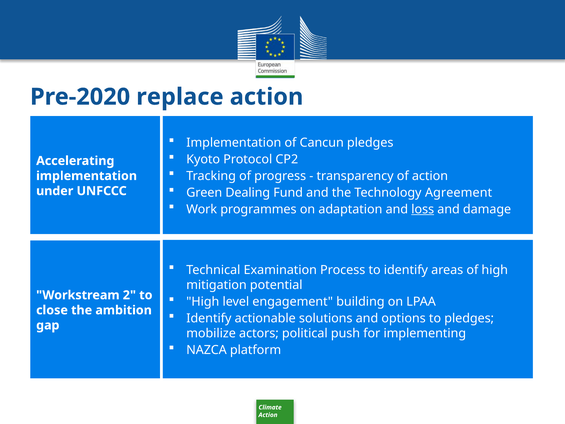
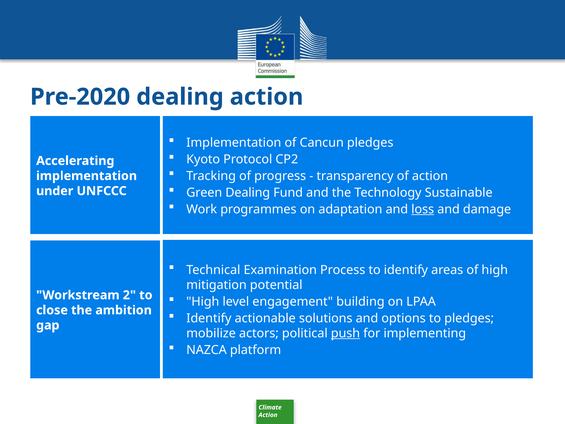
Pre-2020 replace: replace -> dealing (180, 97)
Agreement: Agreement -> Sustainable (459, 192)
push underline: none -> present (345, 333)
